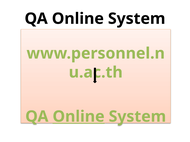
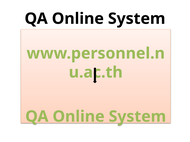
Online underline: present -> none (79, 117)
